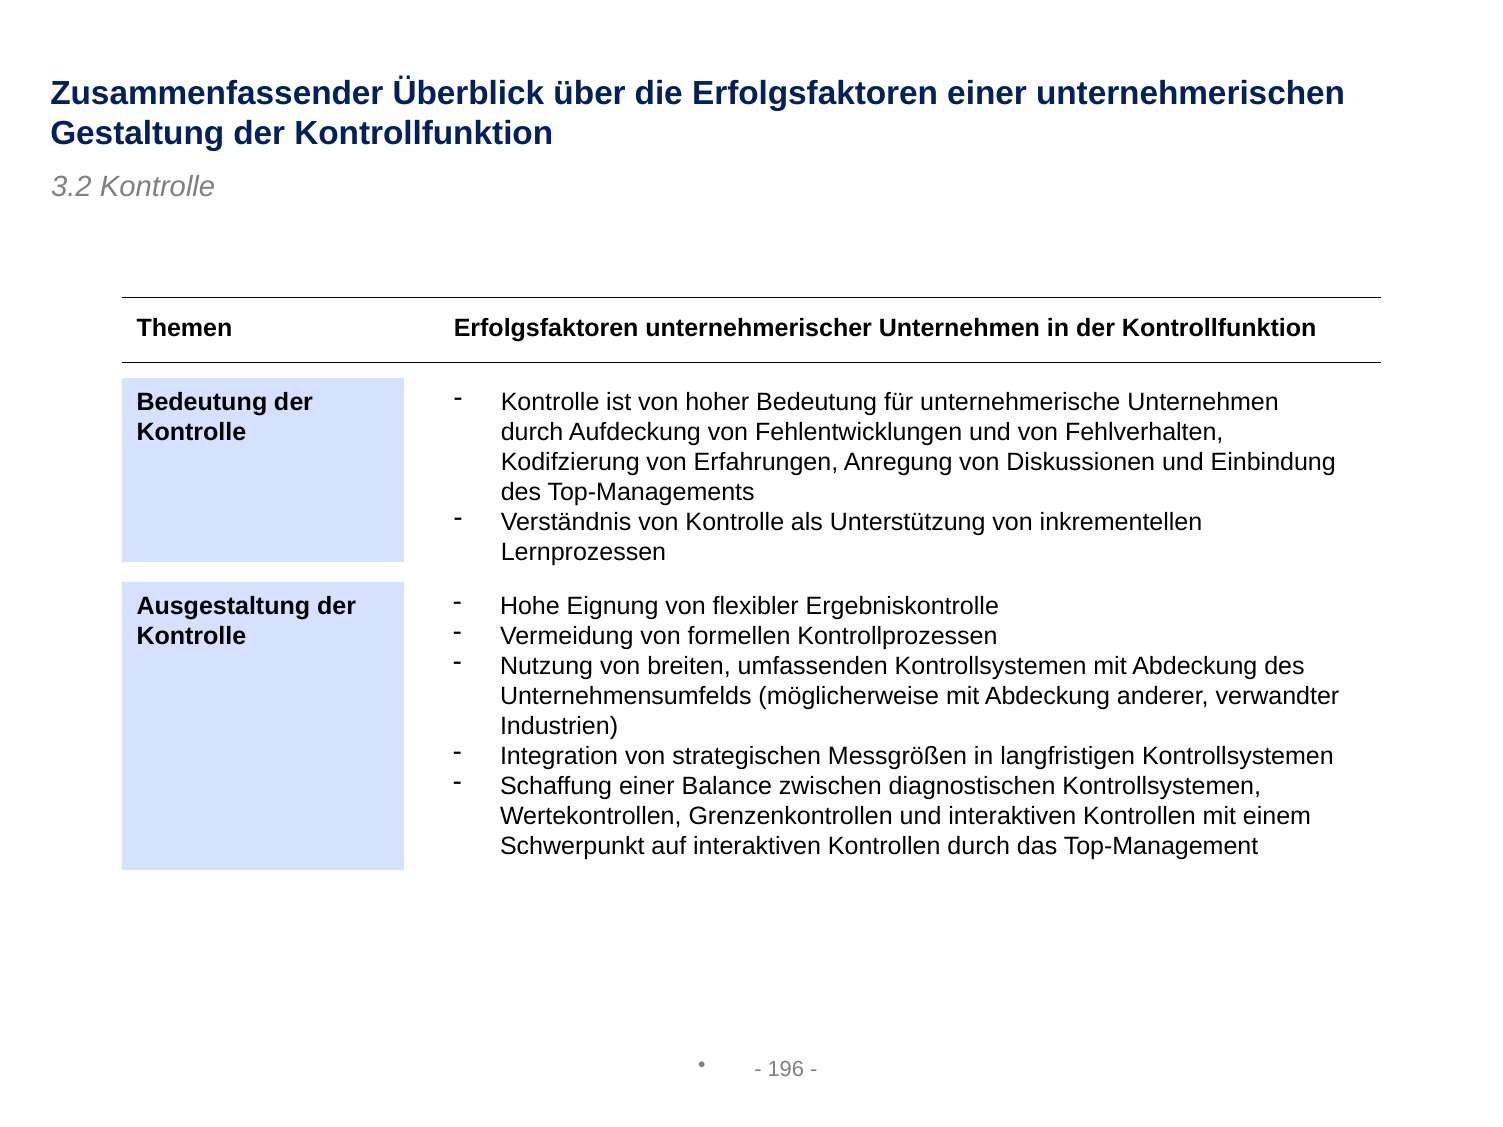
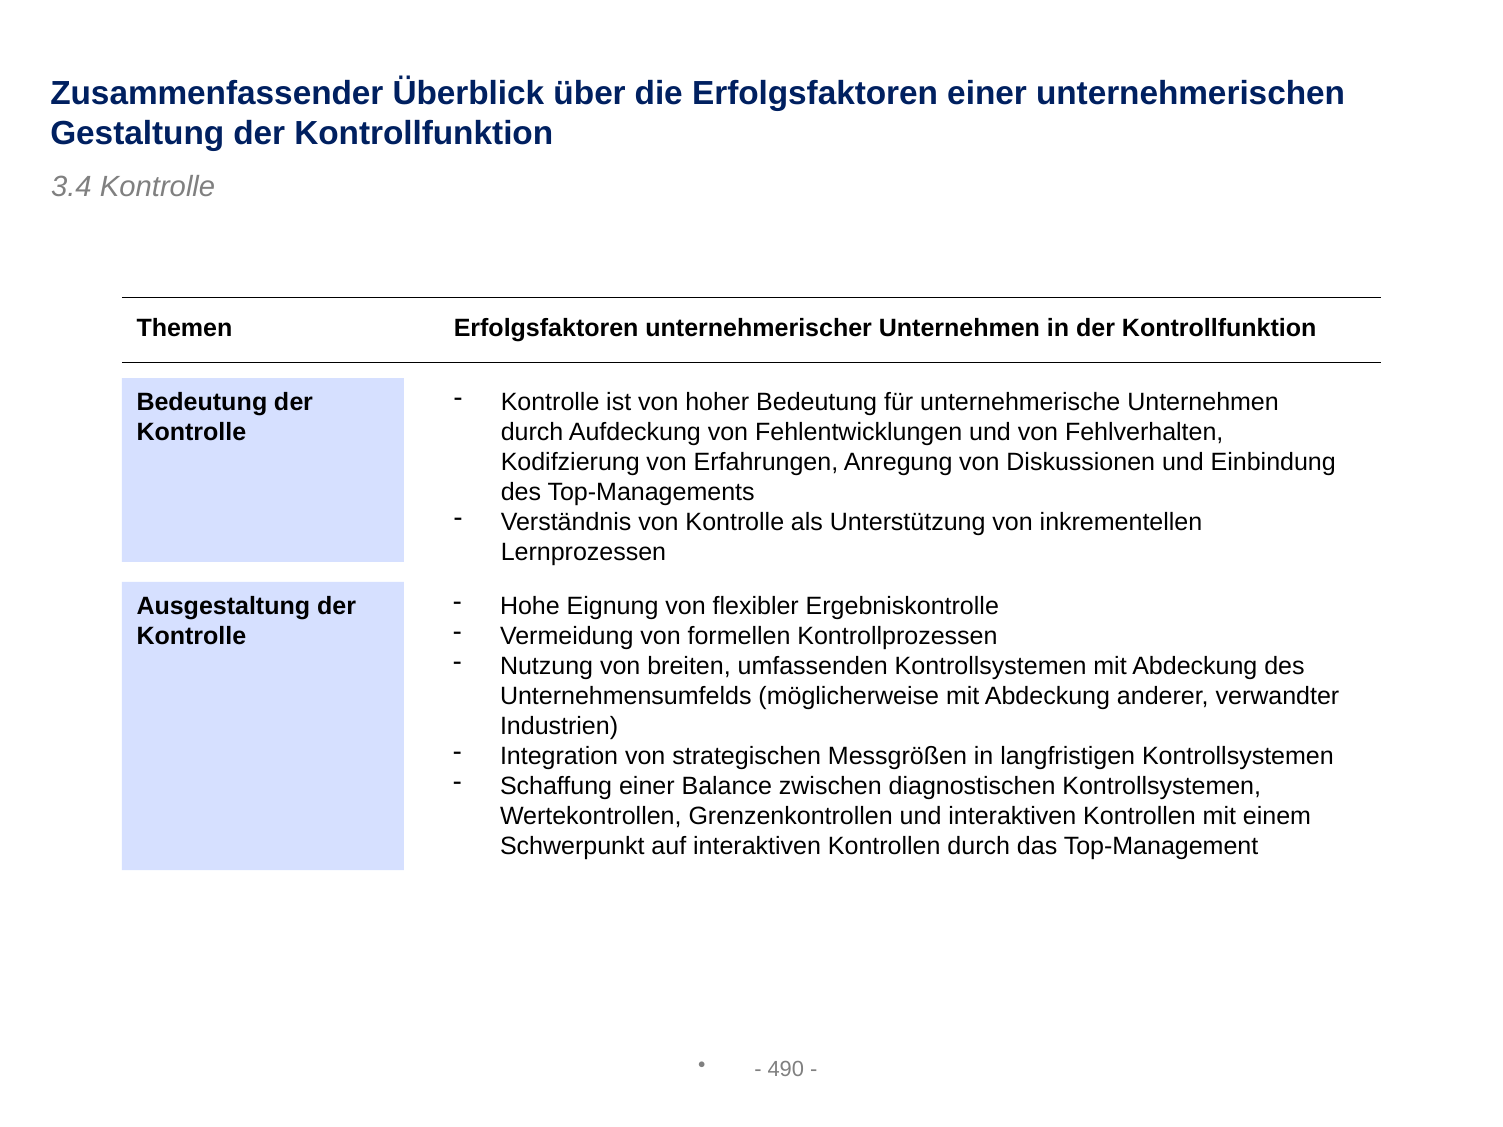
3.2: 3.2 -> 3.4 (71, 187)
196: 196 -> 490 (786, 1070)
